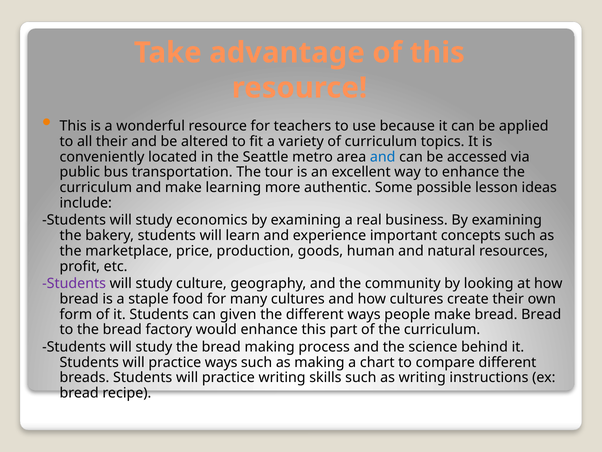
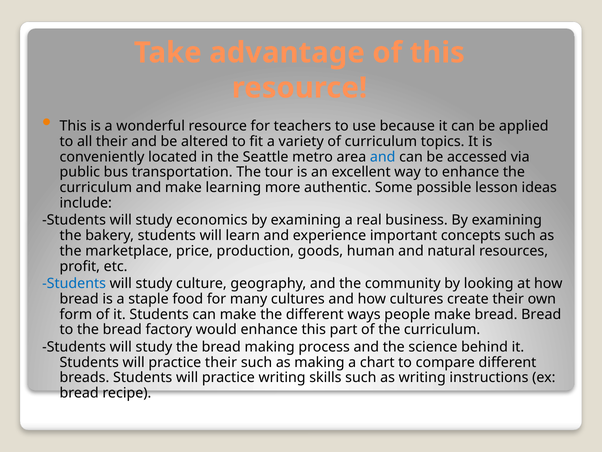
Students colour: purple -> blue (74, 283)
can given: given -> make (238, 314)
practice ways: ways -> their (221, 362)
